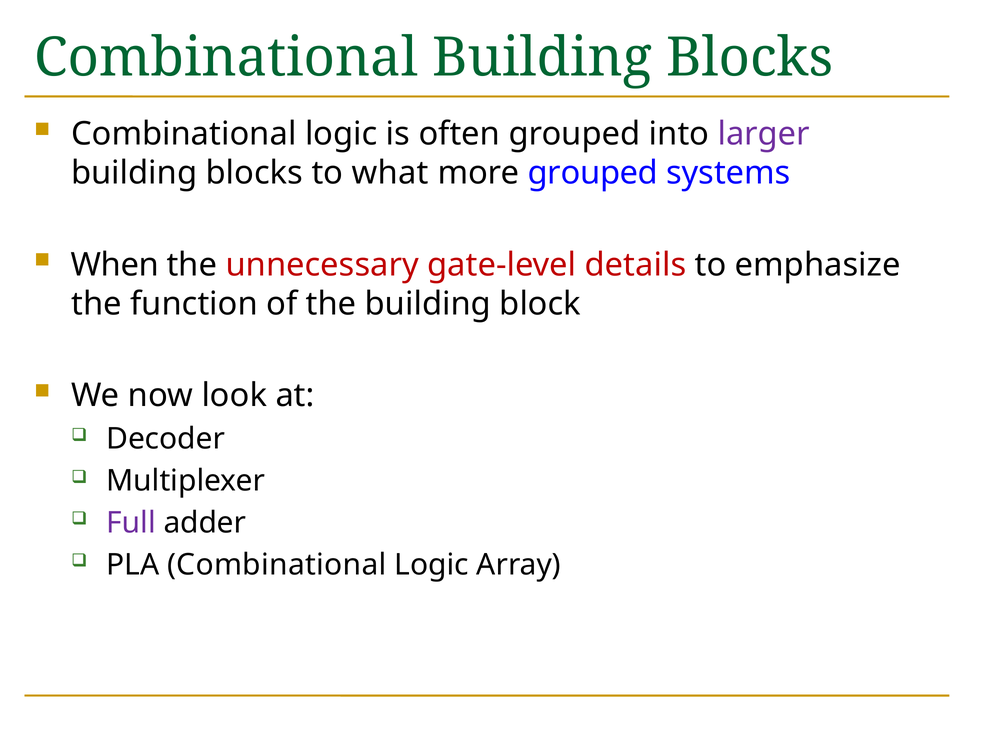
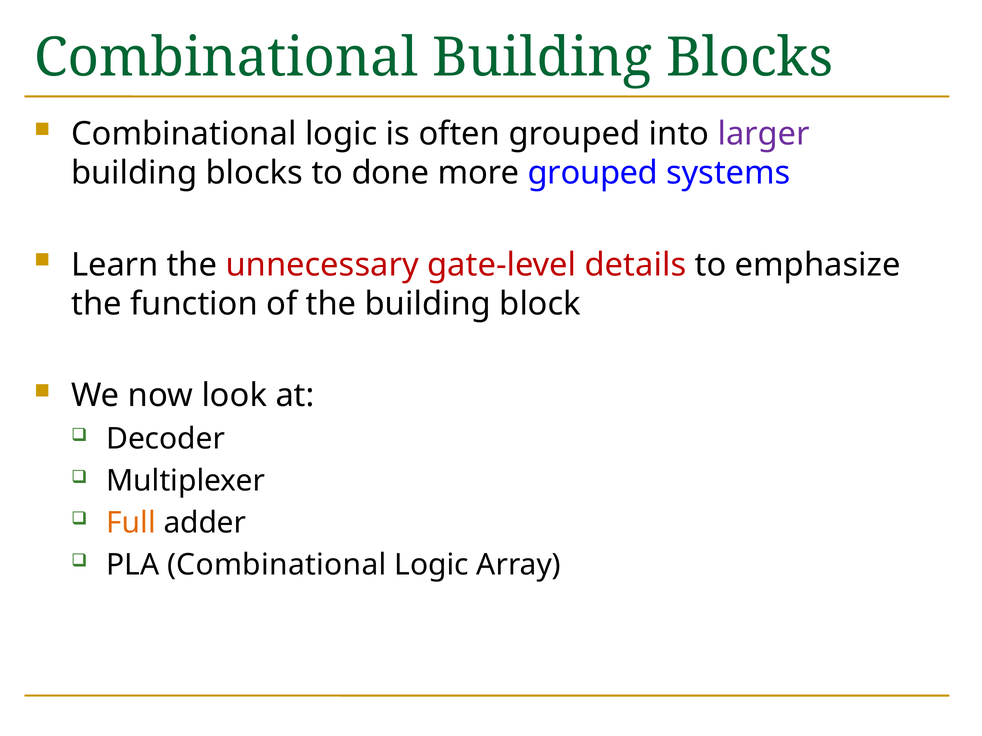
what: what -> done (391, 173)
When: When -> Learn (115, 265)
Full colour: purple -> orange (131, 523)
